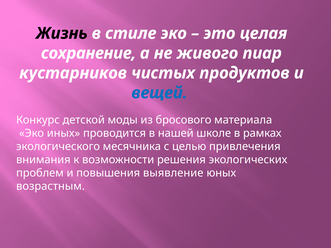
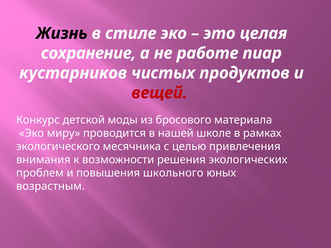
живого: живого -> работе (207, 53)
вещей colour: blue -> red (159, 93)
иных: иных -> миру (64, 133)
выявление: выявление -> школьного (173, 173)
